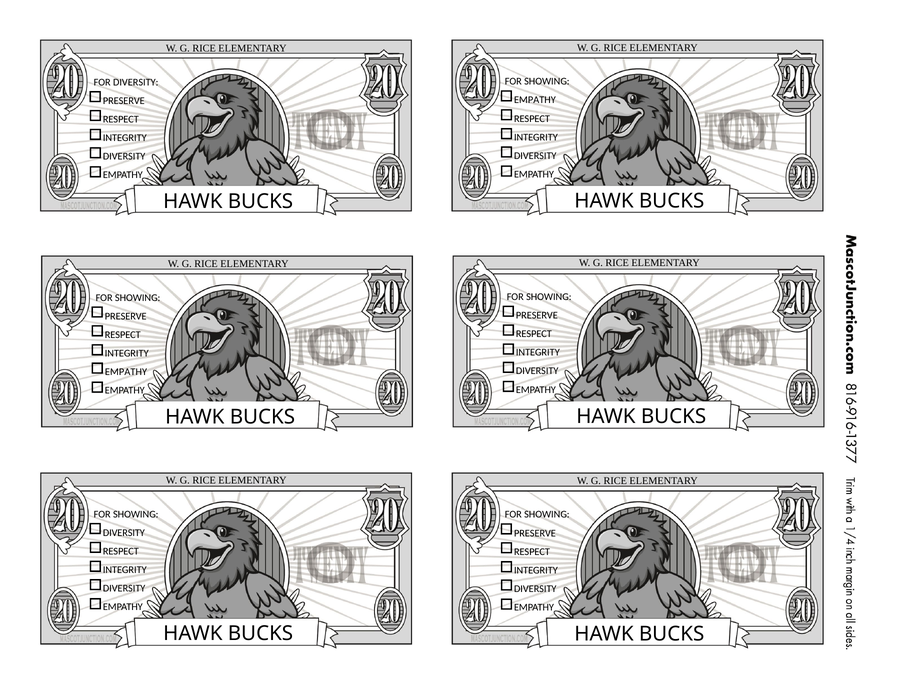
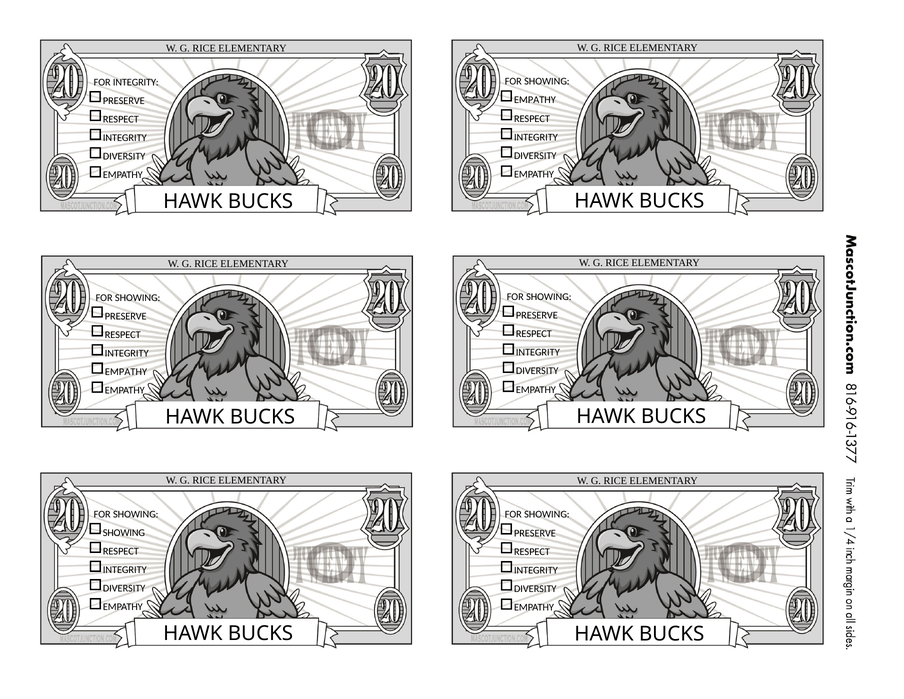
FOR DIVERSITY: DIVERSITY -> INTEGRITY (136, 82)
DIVERSITY: DIVERSITY -> SHOWING (124, 532)
